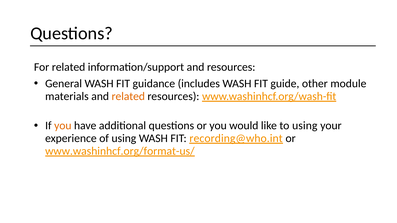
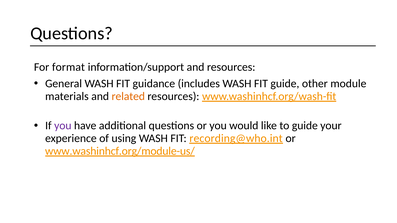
For related: related -> format (68, 67)
you colour: orange -> purple (63, 126)
to using: using -> guide (305, 126)
www.washinhcf.org/format-us/: www.washinhcf.org/format-us/ -> www.washinhcf.org/module-us/ (120, 151)
